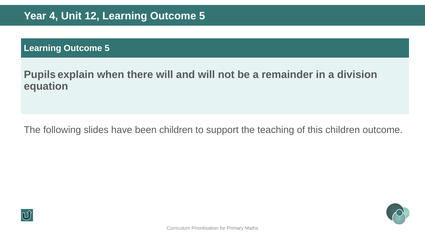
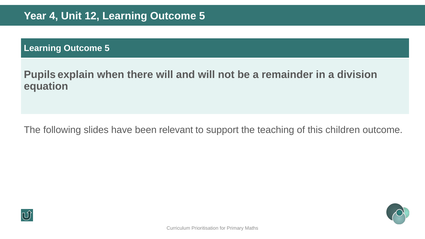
been children: children -> relevant (176, 130)
